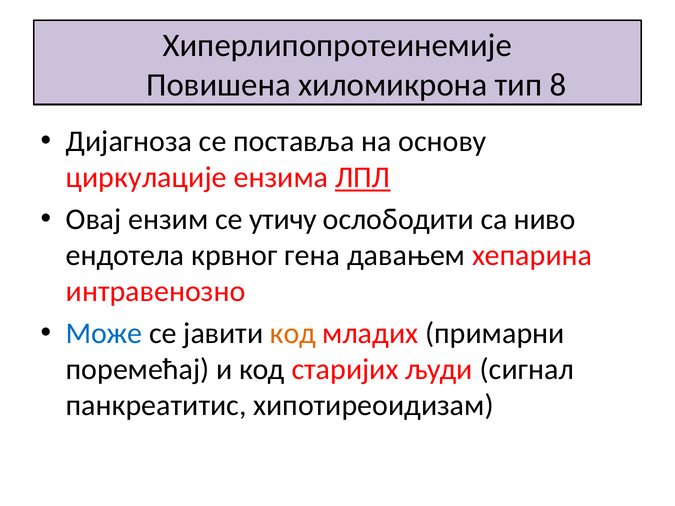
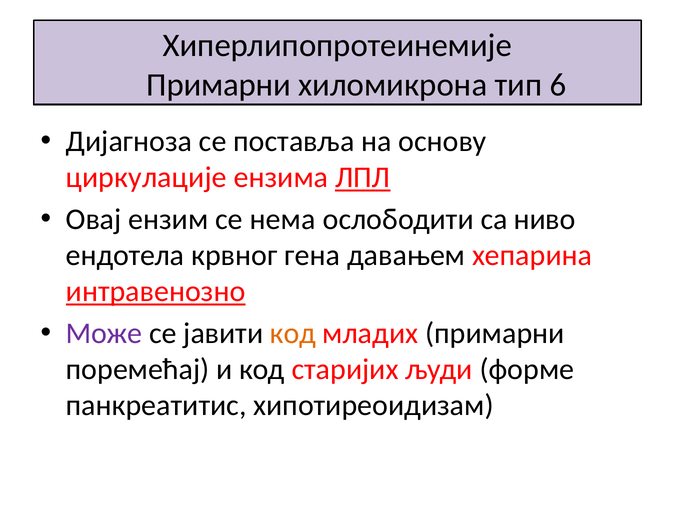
Повишена: Повишена -> Примарни (219, 85)
8: 8 -> 6 (558, 85)
утичу: утичу -> нема (283, 220)
интравенозно underline: none -> present (156, 292)
Може colour: blue -> purple (104, 334)
сигнал: сигнал -> форме (527, 370)
